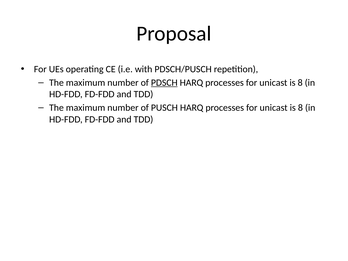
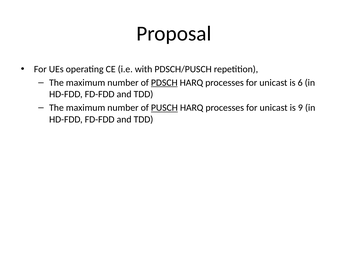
8: 8 -> 6 (300, 83)
PUSCH underline: none -> present (164, 108)
8: 8 -> 9 (300, 108)
